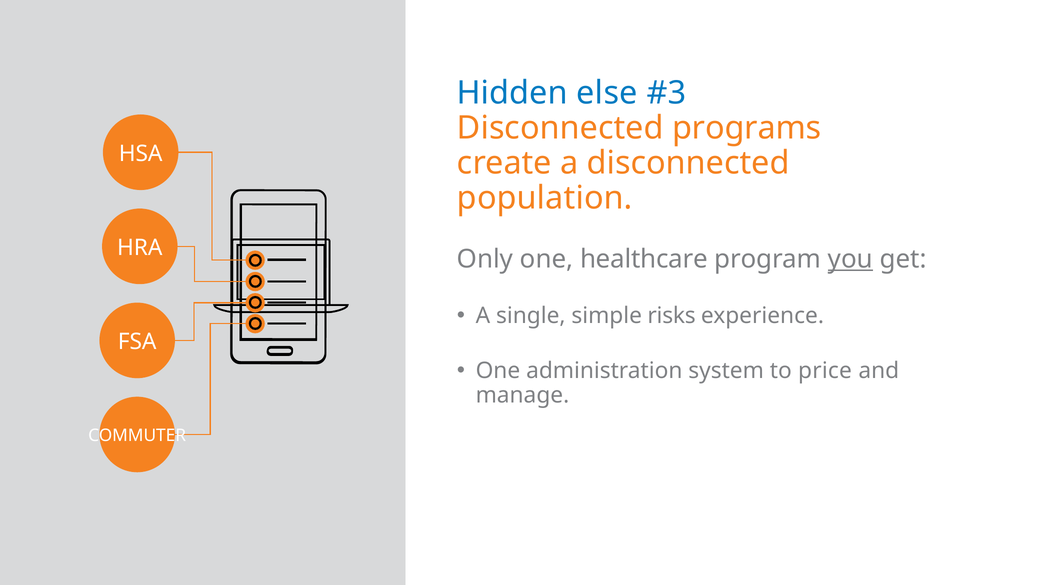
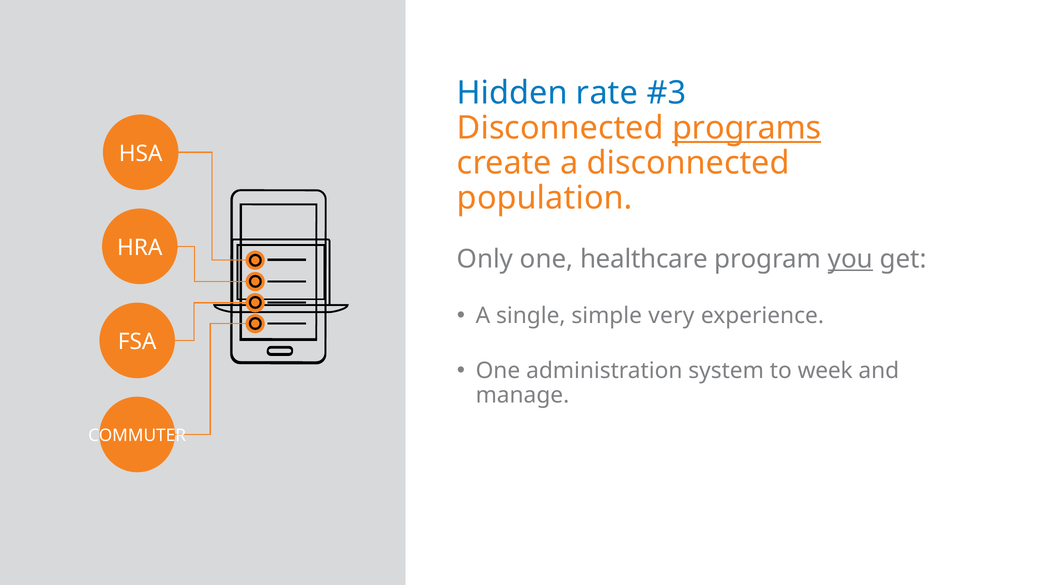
else: else -> rate (607, 93)
programs underline: none -> present (747, 128)
risks: risks -> very (671, 316)
price: price -> week (825, 370)
